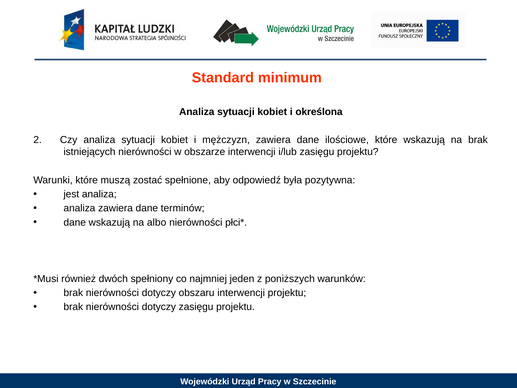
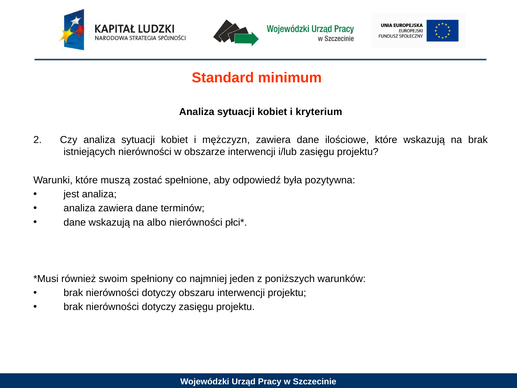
określona: określona -> kryterium (319, 112)
dwóch: dwóch -> swoim (113, 279)
